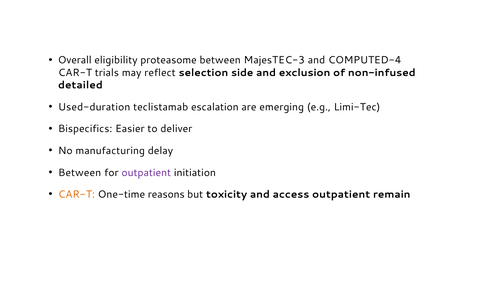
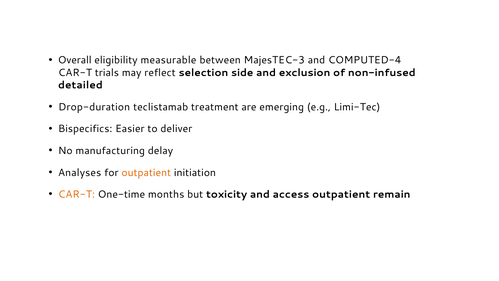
proteasome: proteasome -> measurable (168, 60)
Used-duration: Used-duration -> Drop-duration (94, 107)
escalation: escalation -> treatment (215, 107)
Between: Between -> Analyses (80, 172)
outpatient colour: purple -> orange (146, 172)
reasons: reasons -> months (166, 194)
